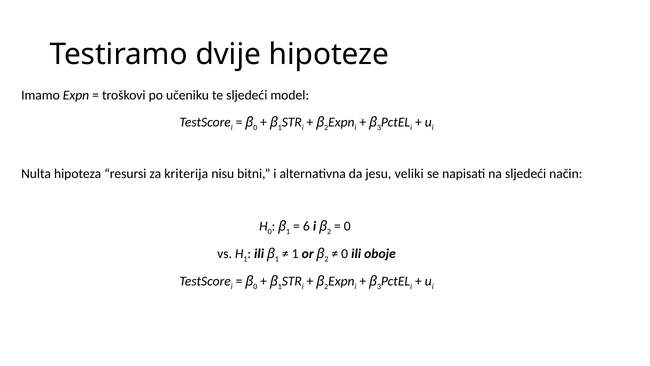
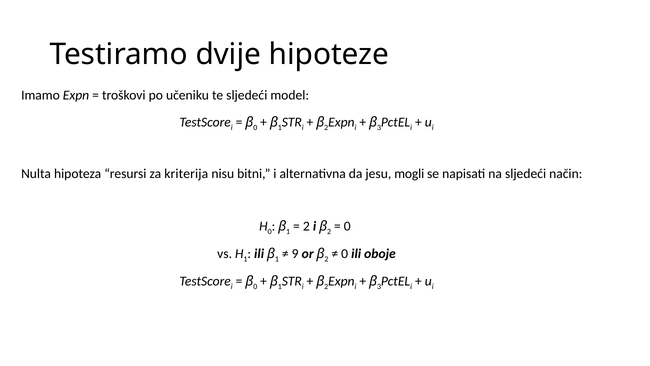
veliki: veliki -> mogli (409, 173)
6: 6 -> 2 (306, 226)
1: 1 -> 9 (295, 253)
